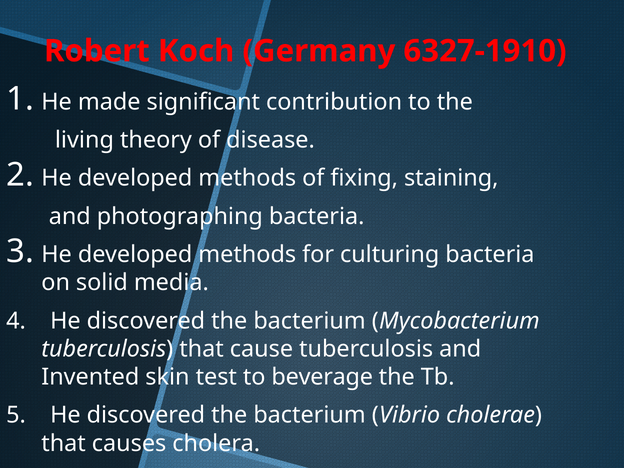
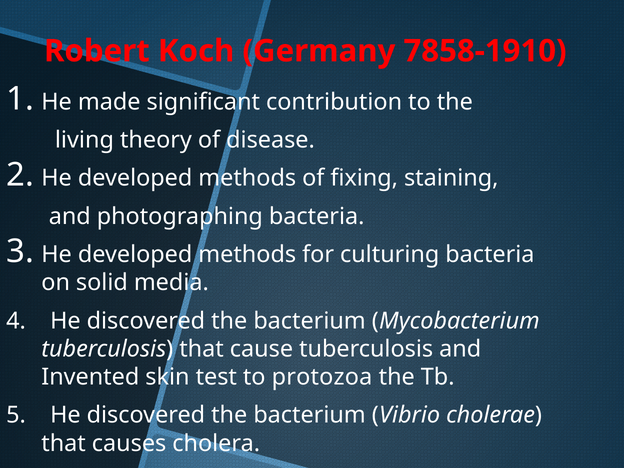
6327-1910: 6327-1910 -> 7858-1910 (485, 51)
beverage: beverage -> protozoa (322, 377)
